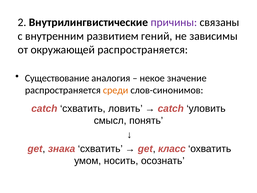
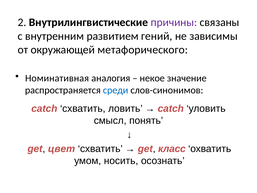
окружающей распространяется: распространяется -> метафорического (143, 50)
Существование: Существование -> Номинативная (57, 78)
среди colour: orange -> blue (116, 90)
знака: знака -> цвет (62, 149)
